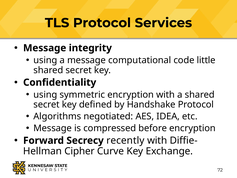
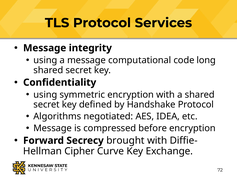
little: little -> long (206, 60)
recently: recently -> brought (125, 140)
